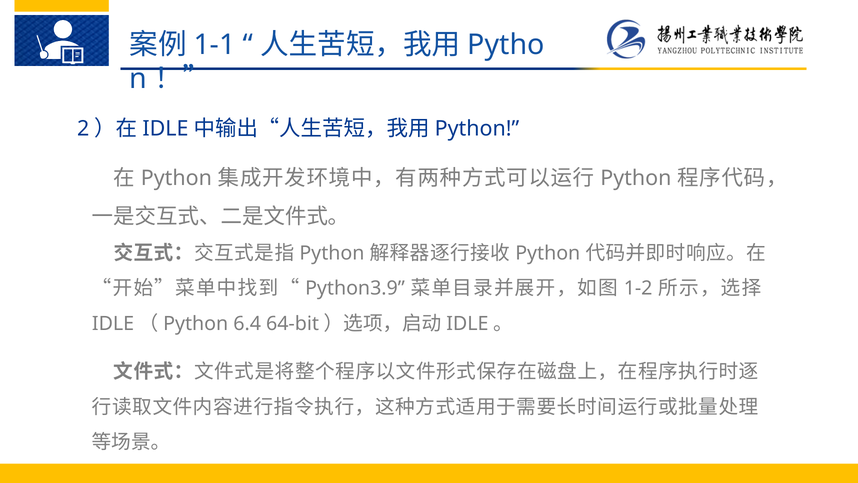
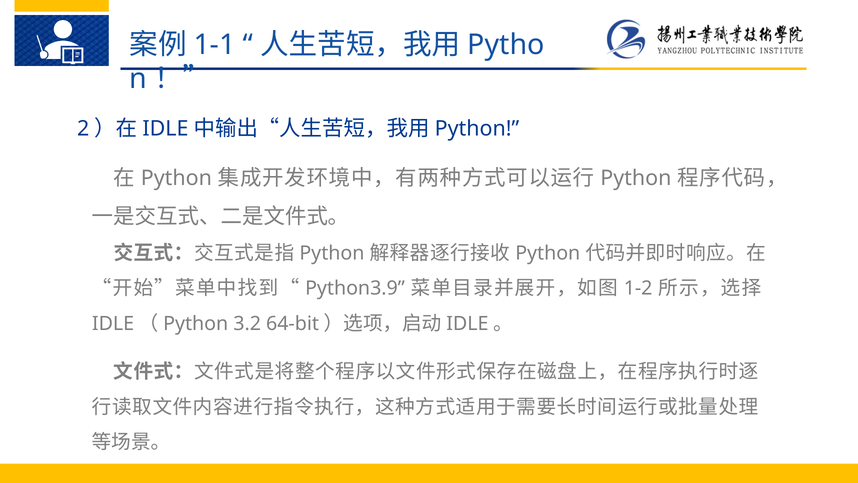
6.4: 6.4 -> 3.2 (247, 324)
